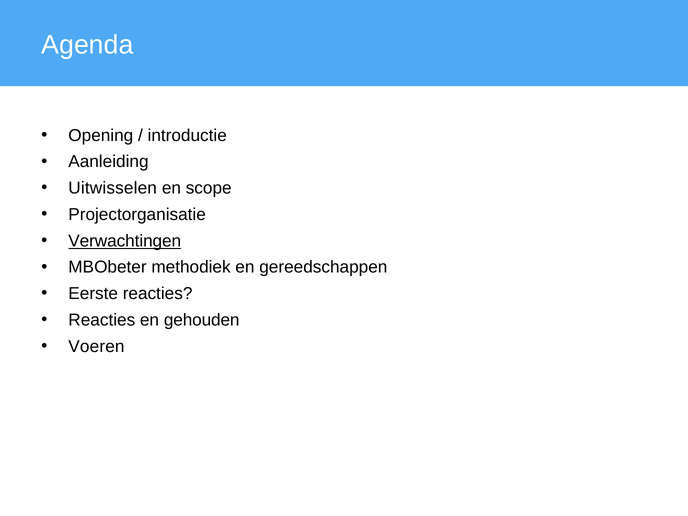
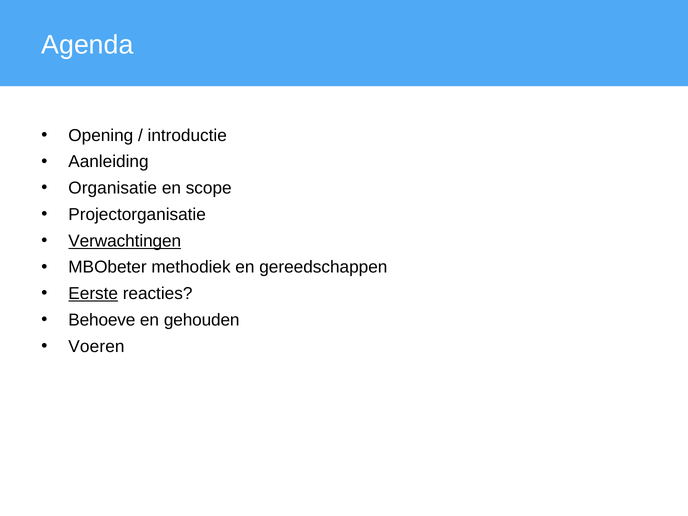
Uitwisselen: Uitwisselen -> Organisatie (113, 188)
Eerste underline: none -> present (93, 294)
Reacties: Reacties -> Behoeve (102, 320)
